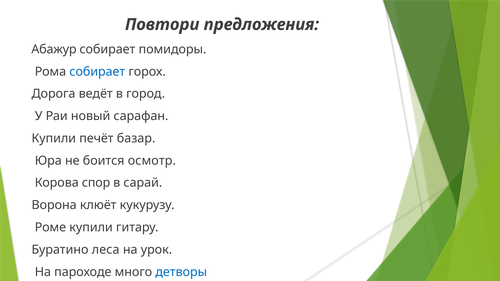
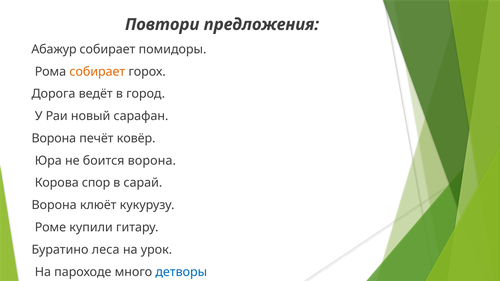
собирает colour: blue -> orange (97, 72)
Купили: Купили -> Ворона (54, 138)
базар: базар -> ковёр (136, 138)
боится осмотр: осмотр -> ворона (152, 161)
